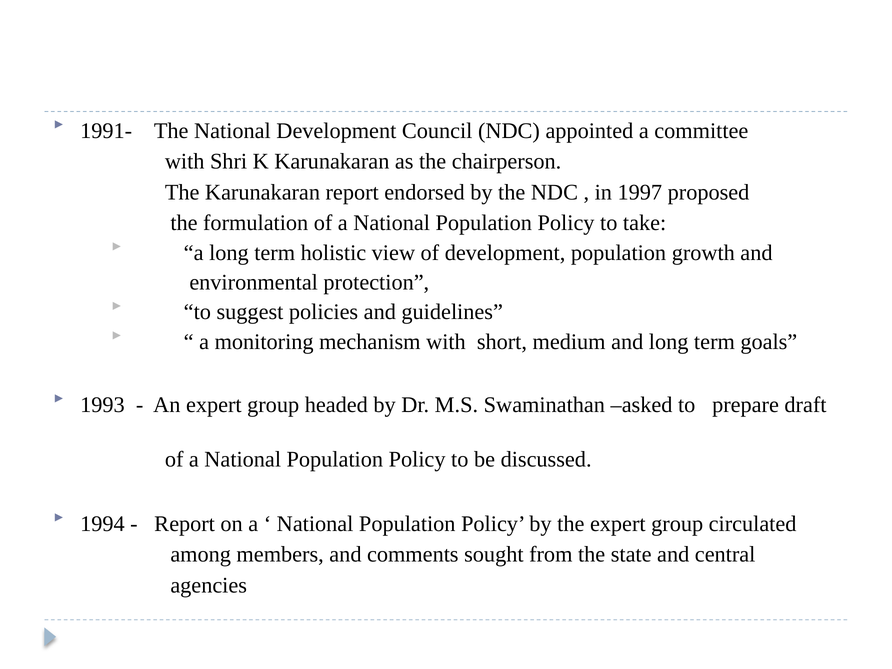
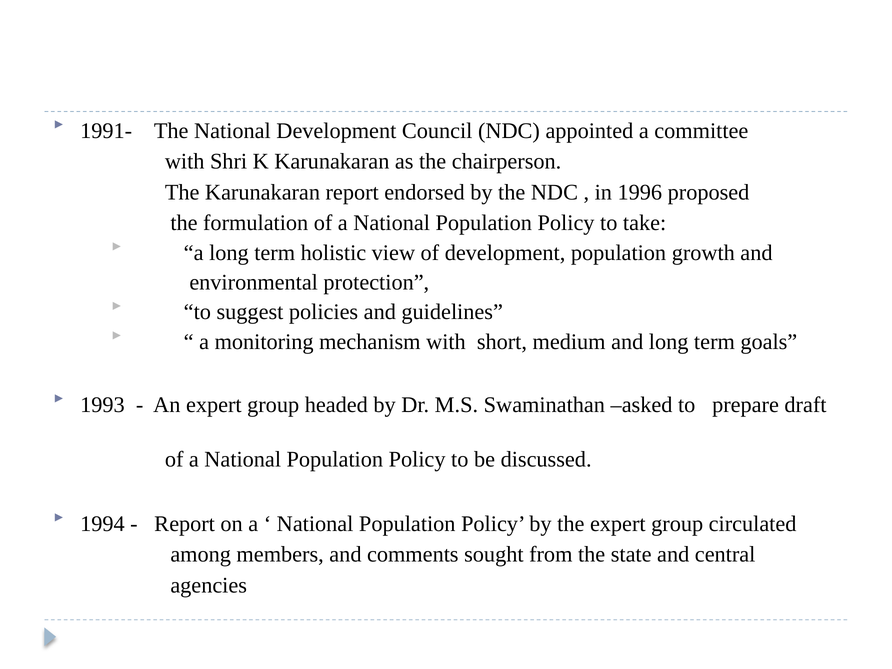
1997: 1997 -> 1996 (640, 192)
